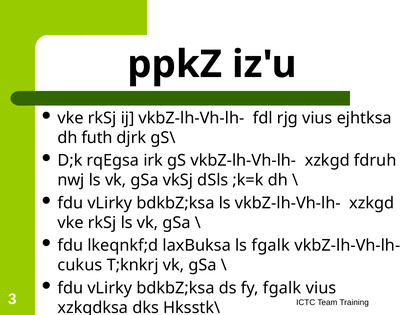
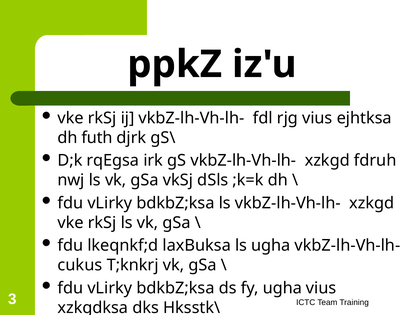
ls fgalk: fgalk -> ugha (271, 246)
fy fgalk: fgalk -> ugha (282, 288)
